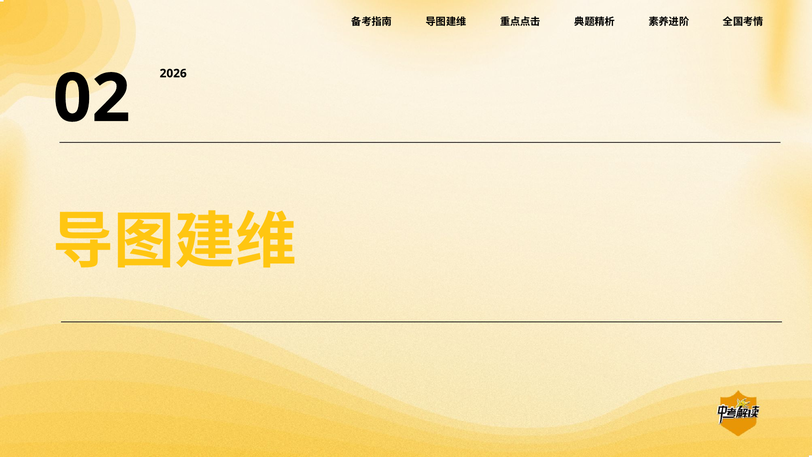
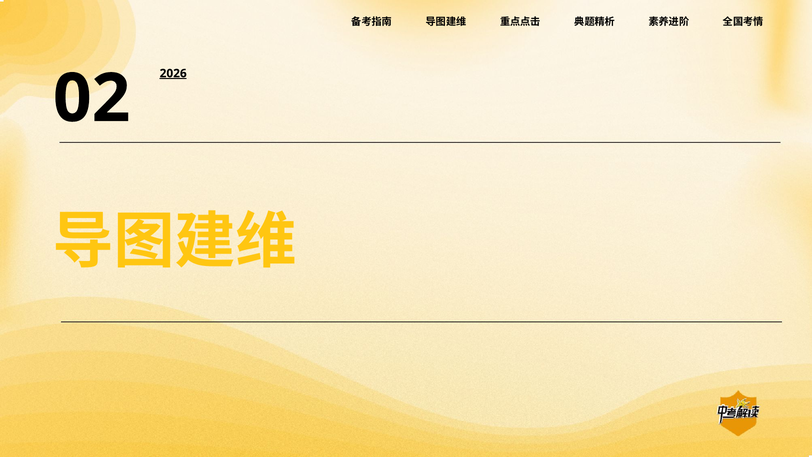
2026 underline: none -> present (173, 73)
